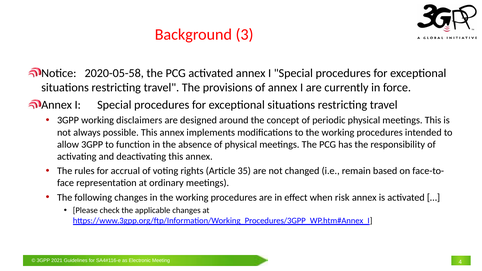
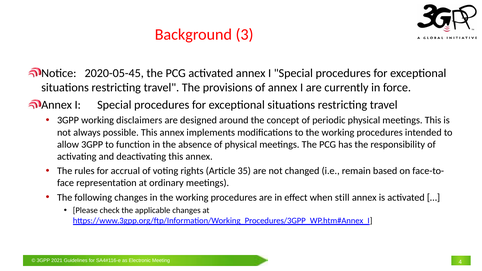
2020-05-58: 2020-05-58 -> 2020-05-45 (114, 73)
risk: risk -> still (342, 198)
